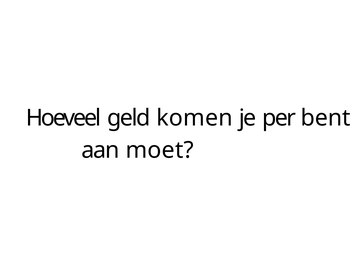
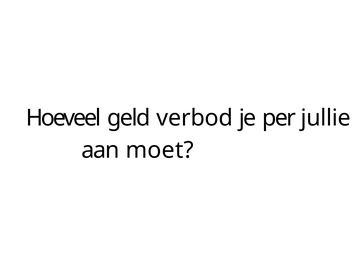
komen: komen -> verbod (195, 118)
bent: bent -> jullie (326, 118)
